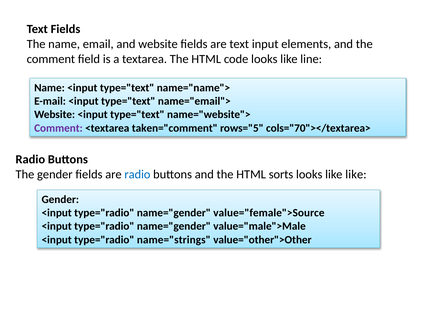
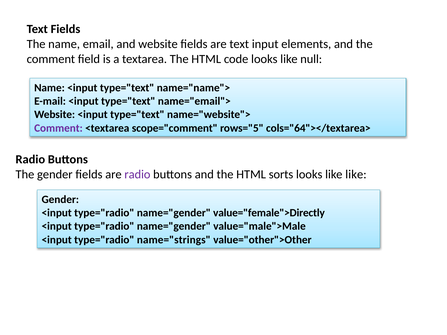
line: line -> null (311, 59)
taken="comment: taken="comment -> scope="comment (175, 128)
cols="70"></textarea>: cols="70"></textarea> -> cols="64"></textarea> (318, 128)
radio colour: blue -> purple (137, 174)
value="female">Source: value="female">Source -> value="female">Directly (269, 213)
